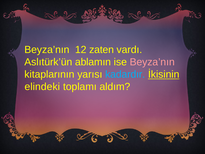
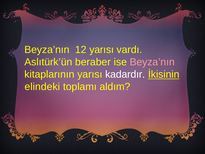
12 zaten: zaten -> yarısı (102, 50)
ablamın: ablamın -> beraber (93, 62)
kadardır colour: light blue -> white (125, 74)
